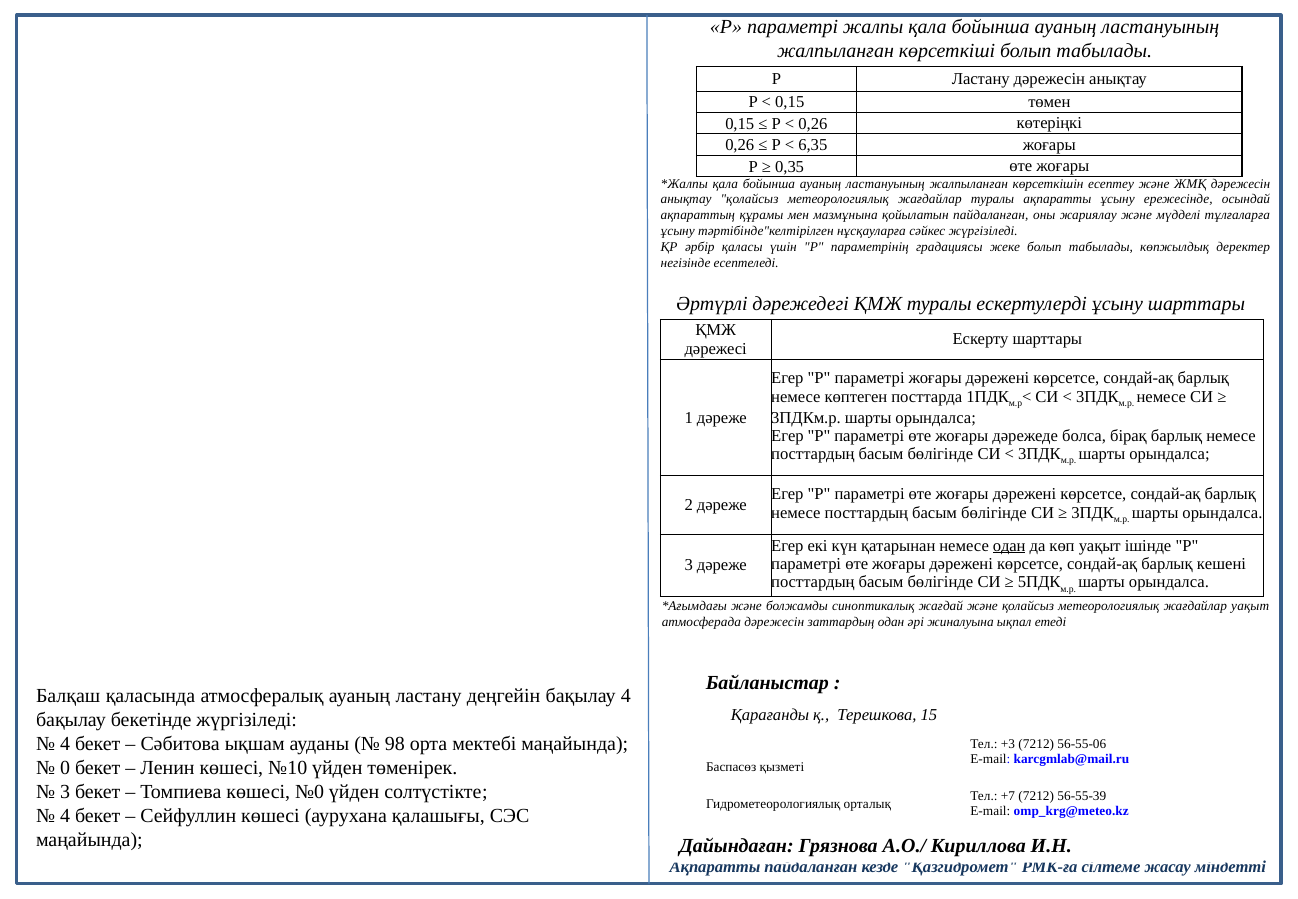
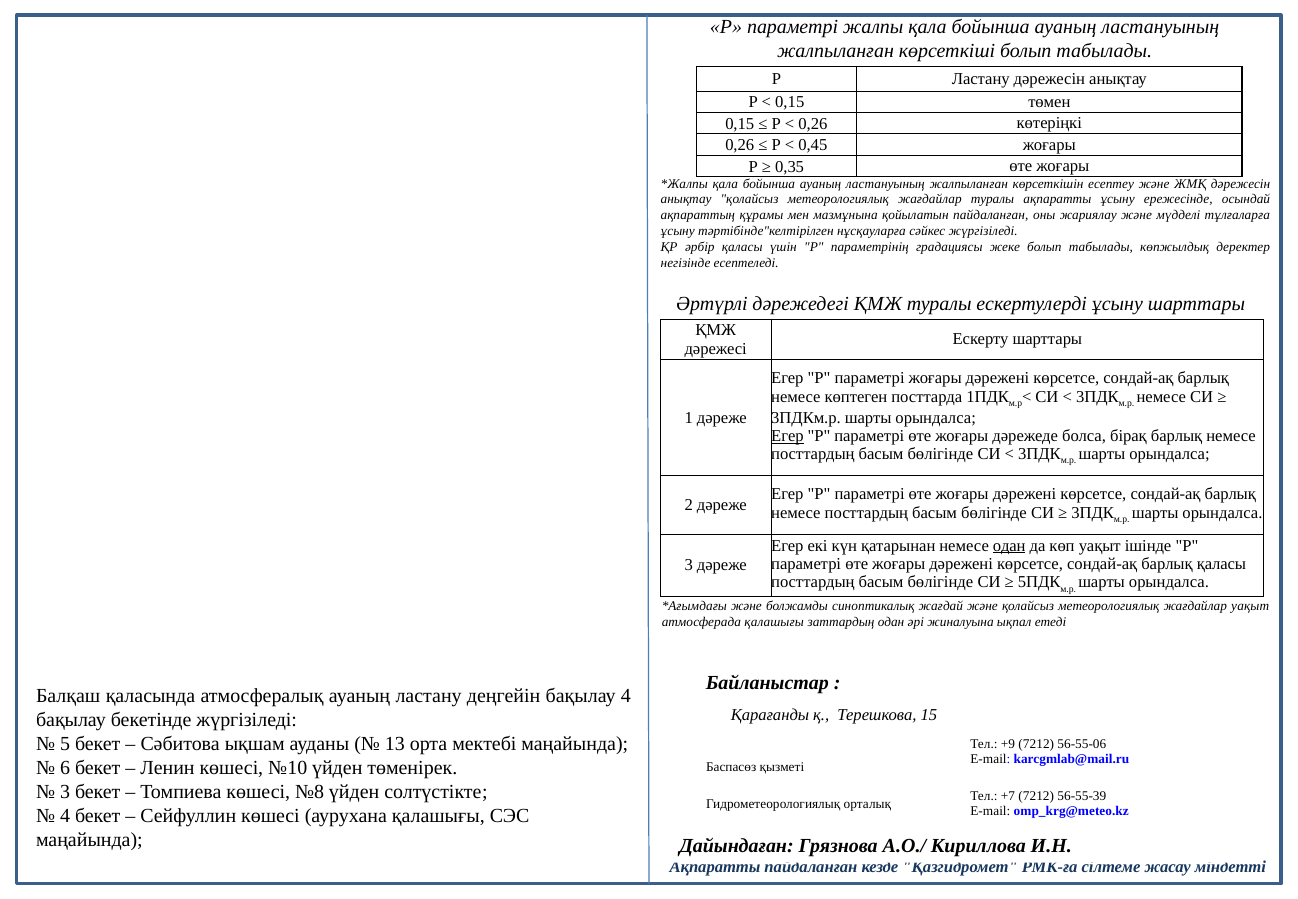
6,35: 6,35 -> 0,45 (813, 145)
Егер underline: none -> present (787, 436)
барлық кешені: кешені -> қаласы (1221, 564)
атмосферада дәрежесін: дәрежесін -> қалашығы (774, 622)
4: 4 -> 5 (65, 744)
98: 98 -> 13 (395, 744)
+3: +3 -> +9 (1008, 744)
0: 0 -> 6 (65, 768)
№0: №0 -> №8 (310, 792)
